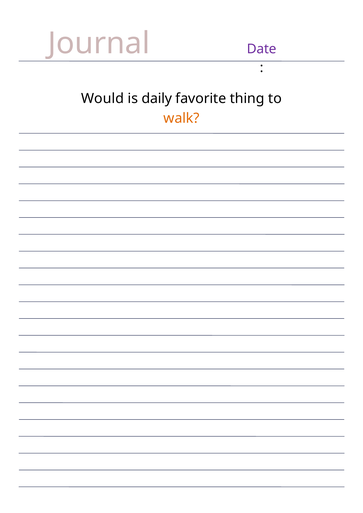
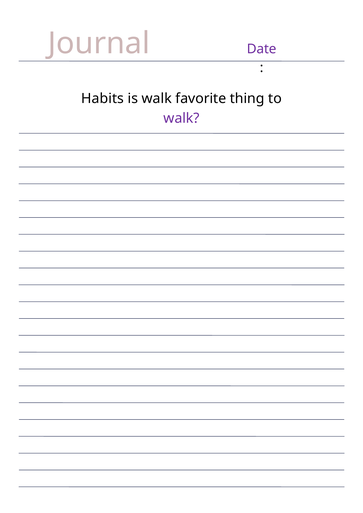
Would: Would -> Habits (102, 99)
is daily: daily -> walk (157, 99)
walk colour: orange -> purple (182, 118)
